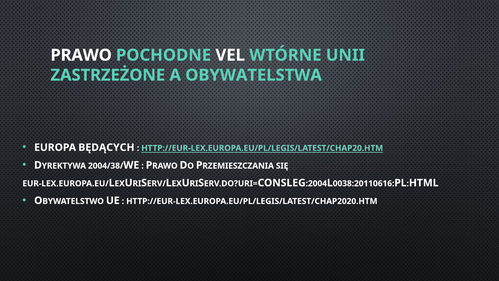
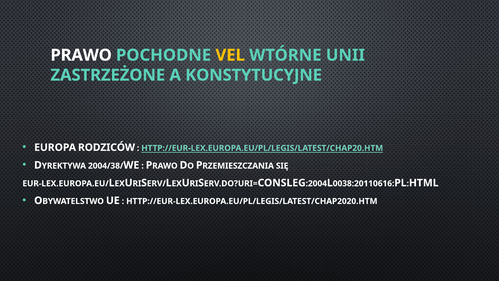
VEL colour: white -> yellow (230, 55)
OBYWATELSTWA: OBYWATELSTWA -> KONSTYTUCYJNE (254, 75)
BĘDĄCYCH: BĘDĄCYCH -> RODZICÓW (107, 147)
